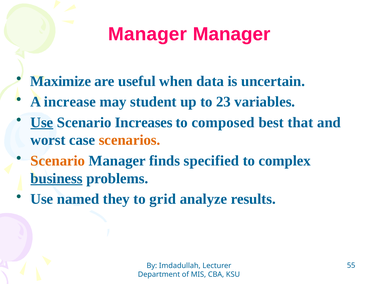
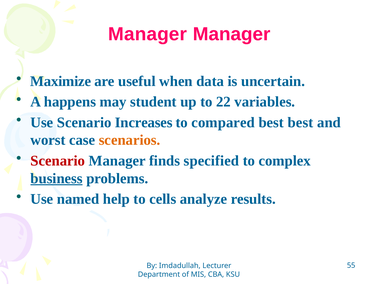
increase: increase -> happens (70, 102)
23: 23 -> 22 (224, 102)
Use underline: present -> none (42, 122)
composed: composed -> compared (223, 122)
best that: that -> best (300, 122)
Scenario colour: orange -> red (58, 160)
they: they -> help (116, 199)
grid: grid -> cells (163, 199)
